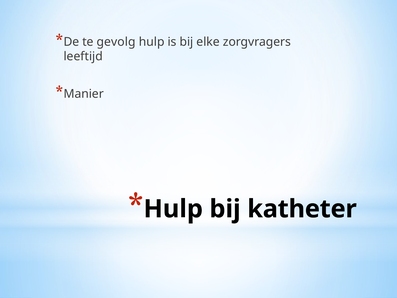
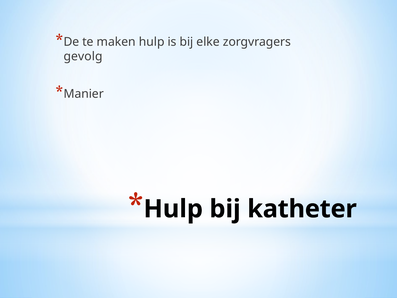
gevolg: gevolg -> maken (116, 42)
leeftijd: leeftijd -> gevolg (83, 56)
